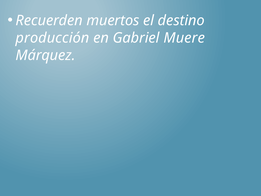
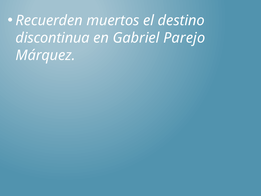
producción: producción -> discontinua (53, 38)
Muere: Muere -> Parejo (184, 38)
